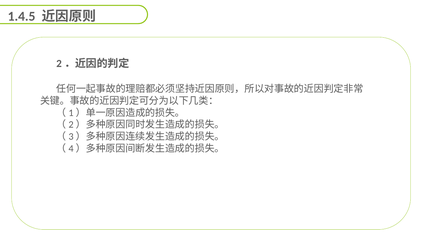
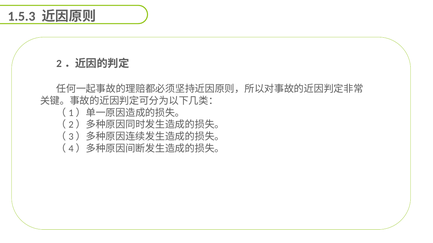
1.4.5: 1.4.5 -> 1.5.3 (22, 16)
